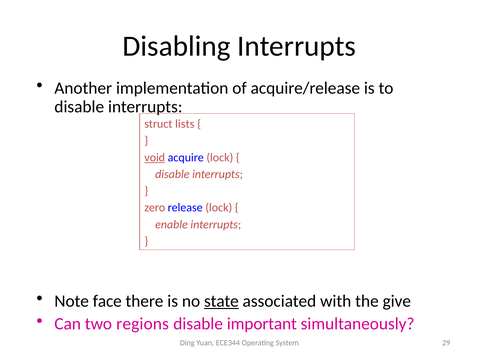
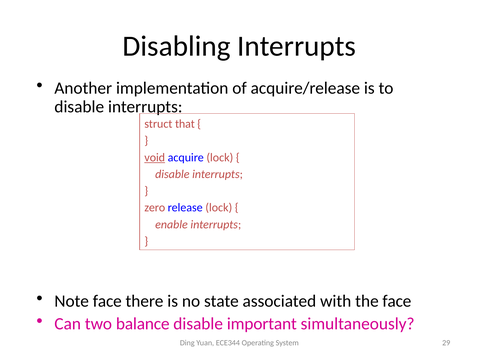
lists: lists -> that (185, 124)
state underline: present -> none (221, 301)
the give: give -> face (397, 301)
regions: regions -> balance (143, 324)
